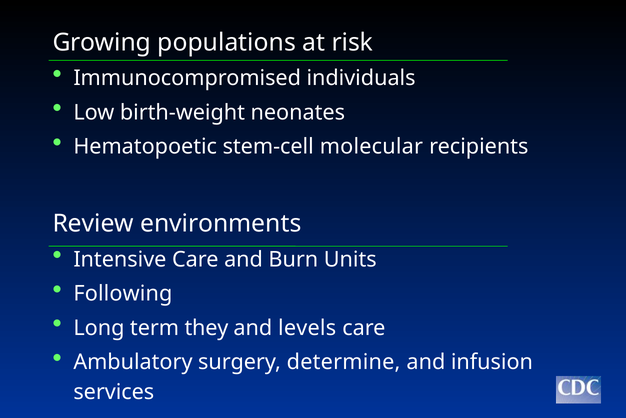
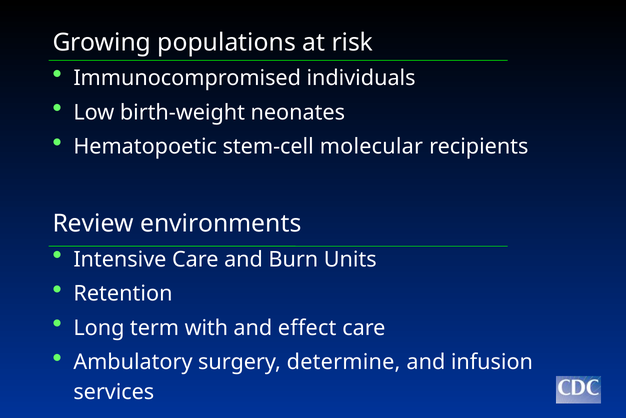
Following: Following -> Retention (123, 293)
they: they -> with (206, 327)
levels: levels -> effect (307, 327)
